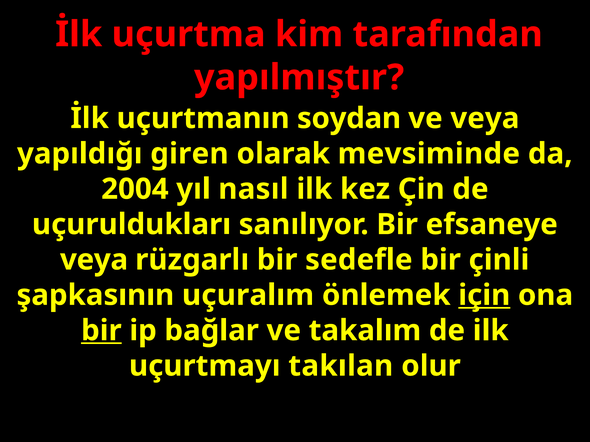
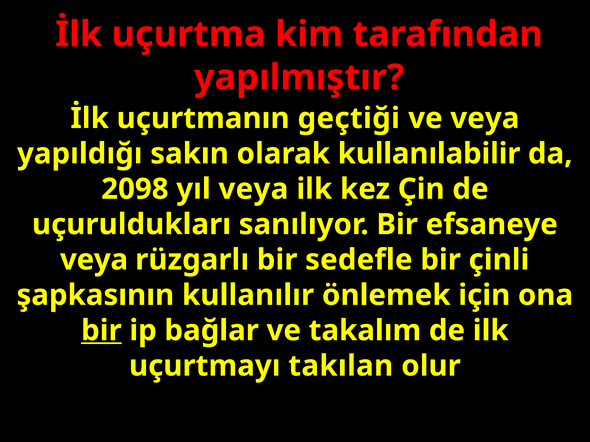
soydan: soydan -> geçtiği (349, 118)
giren: giren -> sakın (190, 154)
mevsiminde: mevsiminde -> kullanılabilir (429, 154)
2004: 2004 -> 2098 (135, 189)
yıl nasıl: nasıl -> veya (253, 189)
uçuralım: uçuralım -> kullanılır (248, 295)
için underline: present -> none (484, 295)
